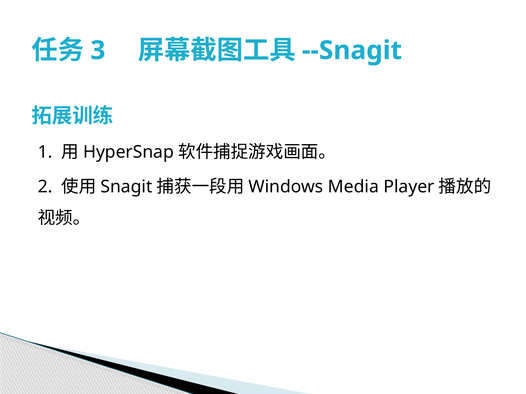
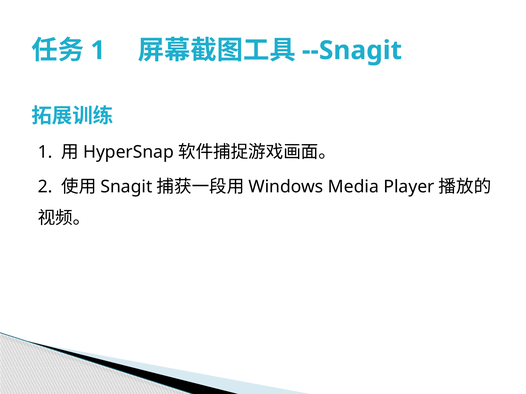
3: 3 -> 1 (98, 51)
